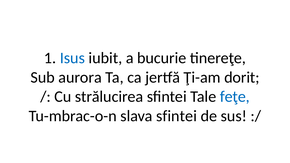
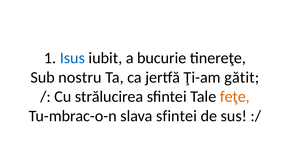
aurora: aurora -> nostru (80, 77)
dorit: dorit -> gătit (242, 77)
feţe colour: blue -> orange (235, 97)
